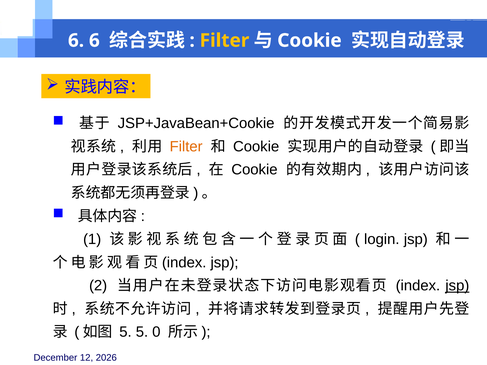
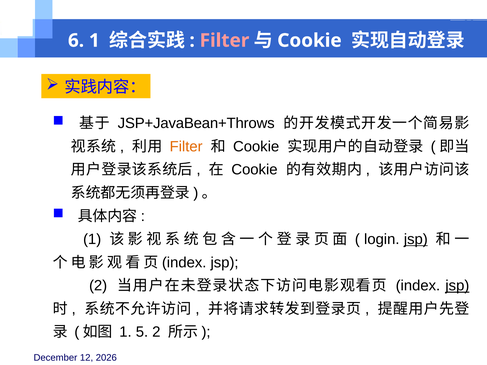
6 6: 6 -> 1 (94, 41)
Filter colour: yellow -> pink (224, 41)
JSP+JavaBean+Cookie: JSP+JavaBean+Cookie -> JSP+JavaBean+Throws (196, 123)
jsp underline: none -> present (416, 239)
5: 5 -> 1 (125, 332)
5 0: 0 -> 2 (156, 332)
